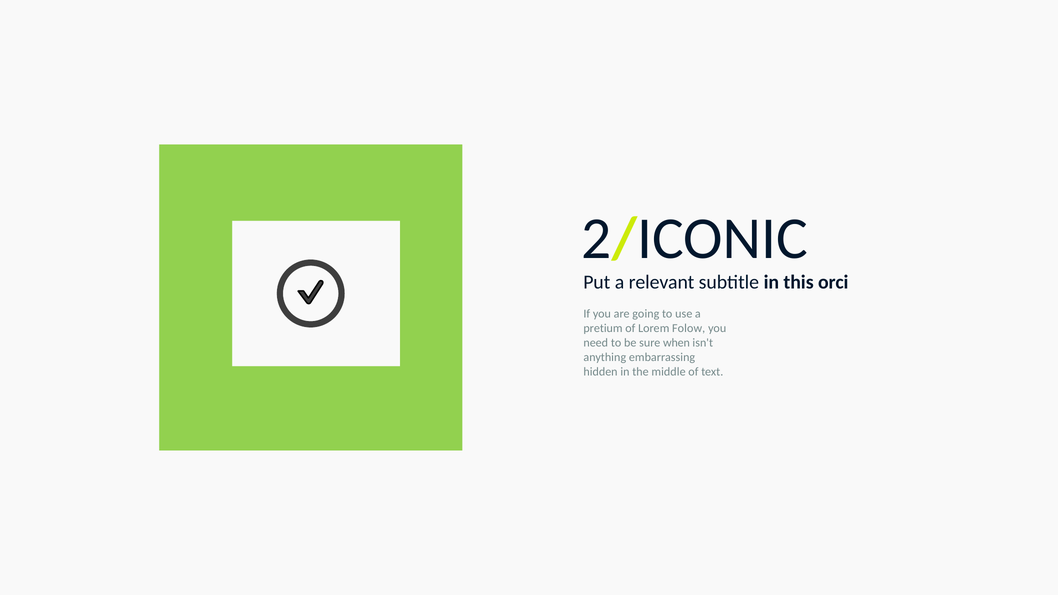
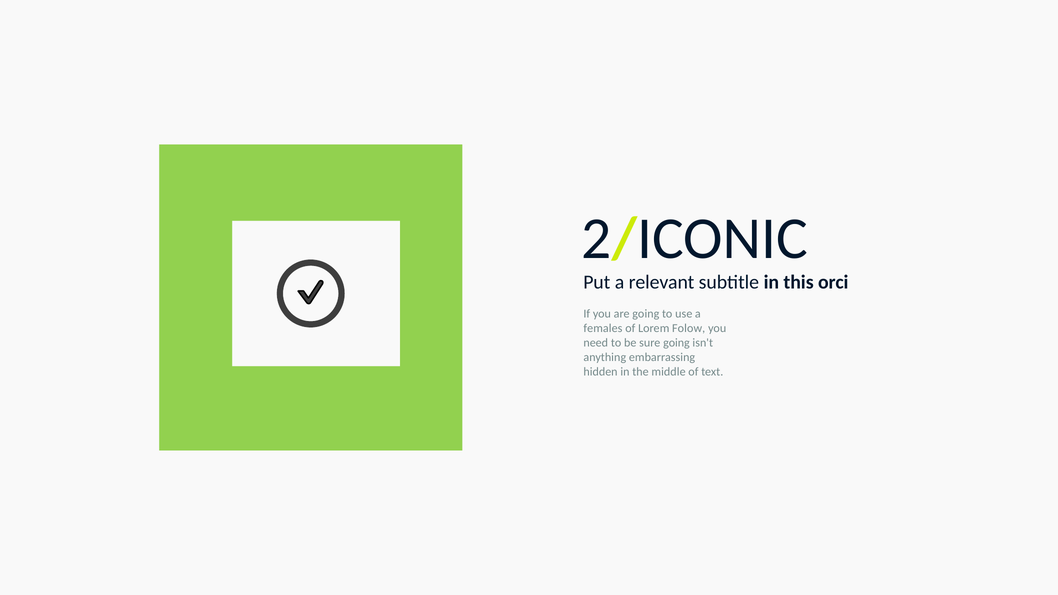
pretium: pretium -> females (603, 328)
sure when: when -> going (676, 343)
